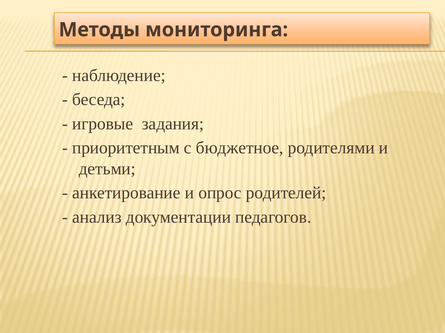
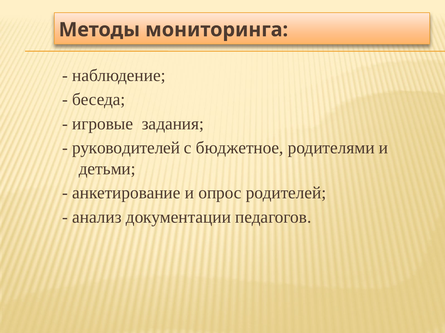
приоритетным: приоритетным -> руководителей (126, 148)
